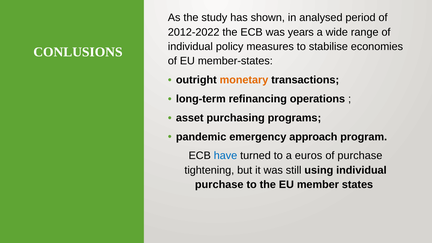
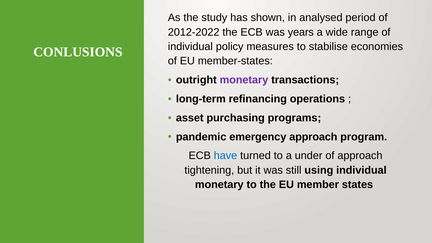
monetary colour: orange -> purple (244, 80)
euros: euros -> under (309, 156)
of purchase: purchase -> approach (360, 156)
purchase: purchase -> monetary (219, 185)
